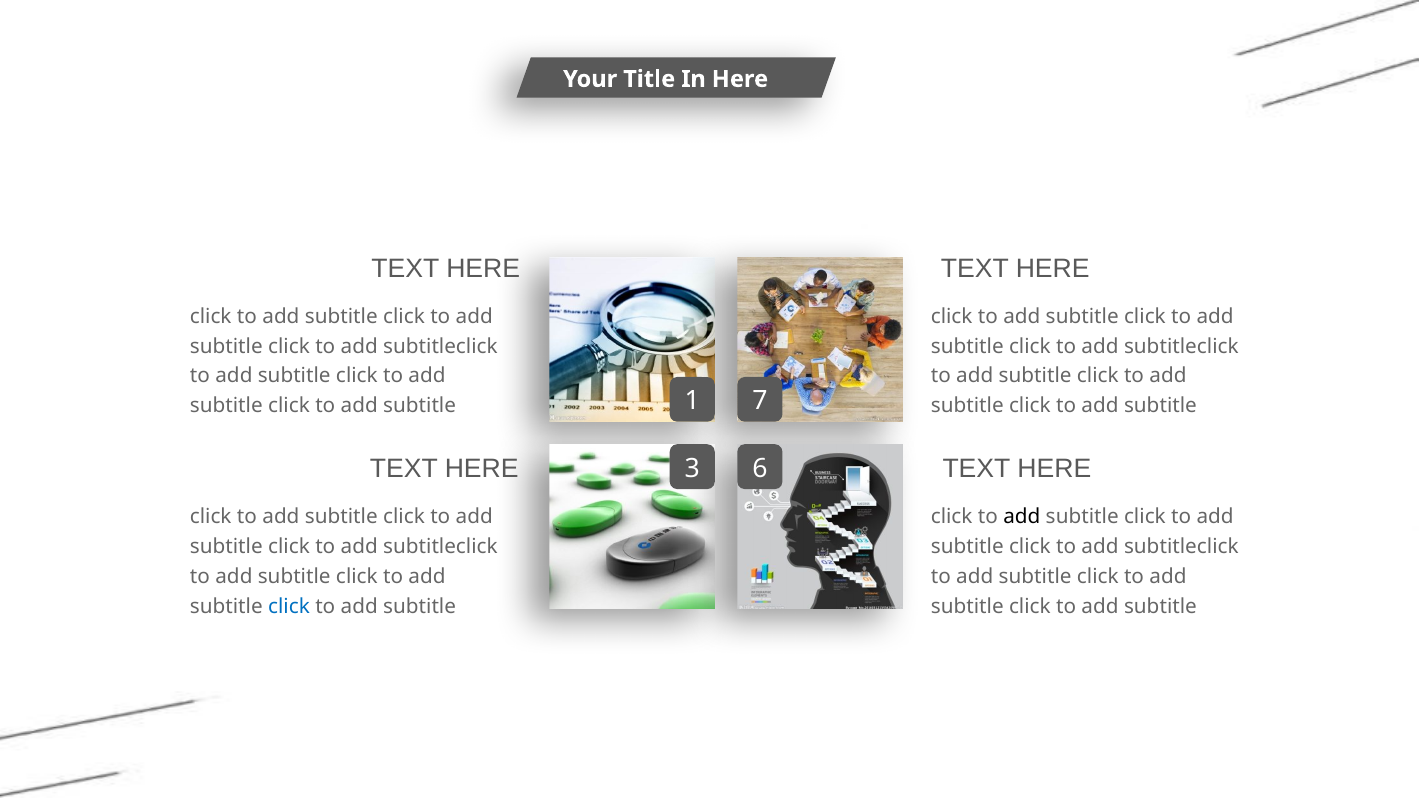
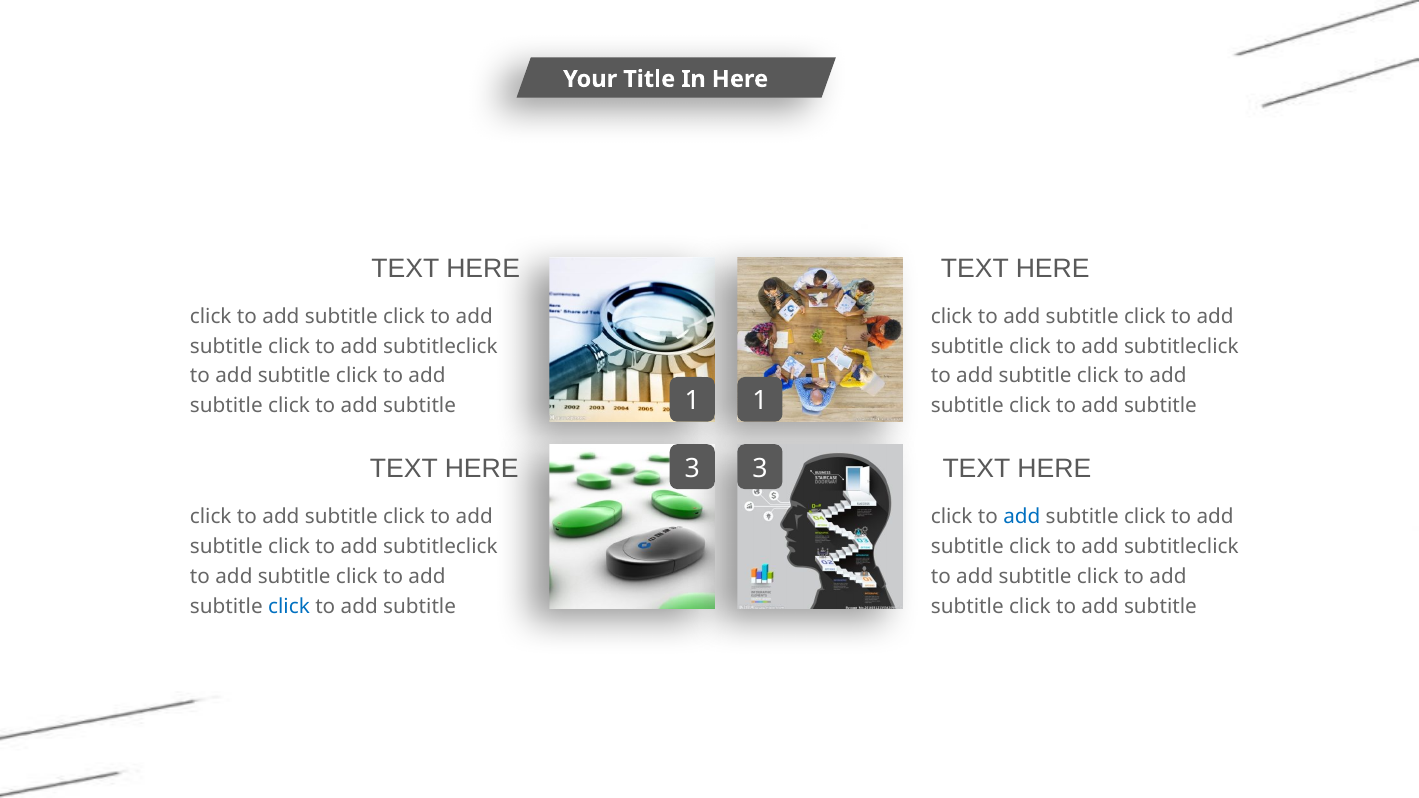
1 7: 7 -> 1 (760, 401)
3 6: 6 -> 3 (760, 469)
add colour: black -> blue (1022, 517)
